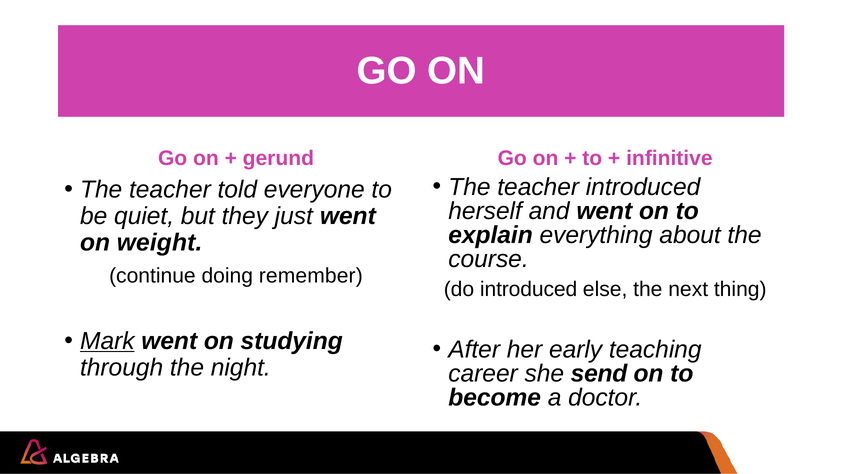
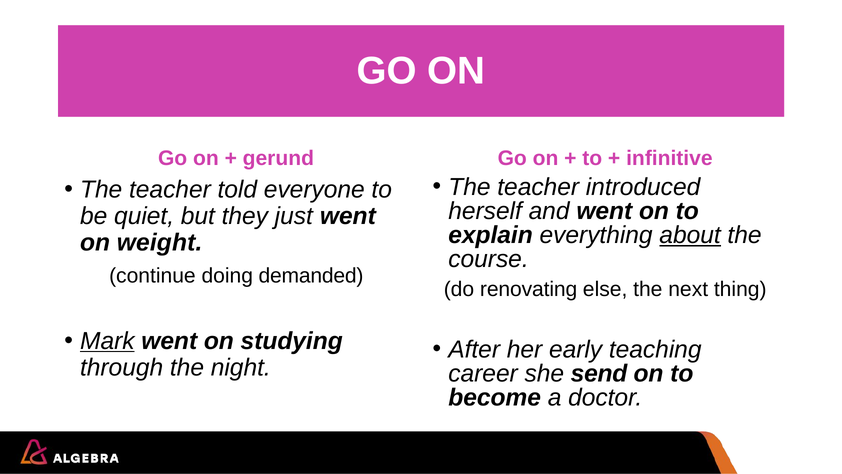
about underline: none -> present (690, 235)
remember: remember -> demanded (311, 276)
do introduced: introduced -> renovating (529, 289)
